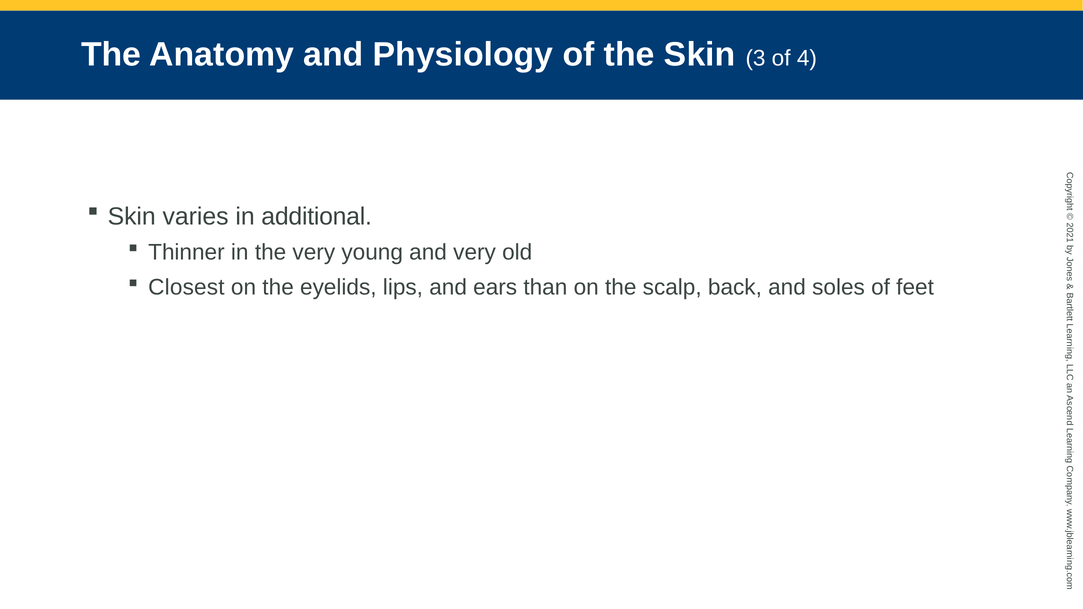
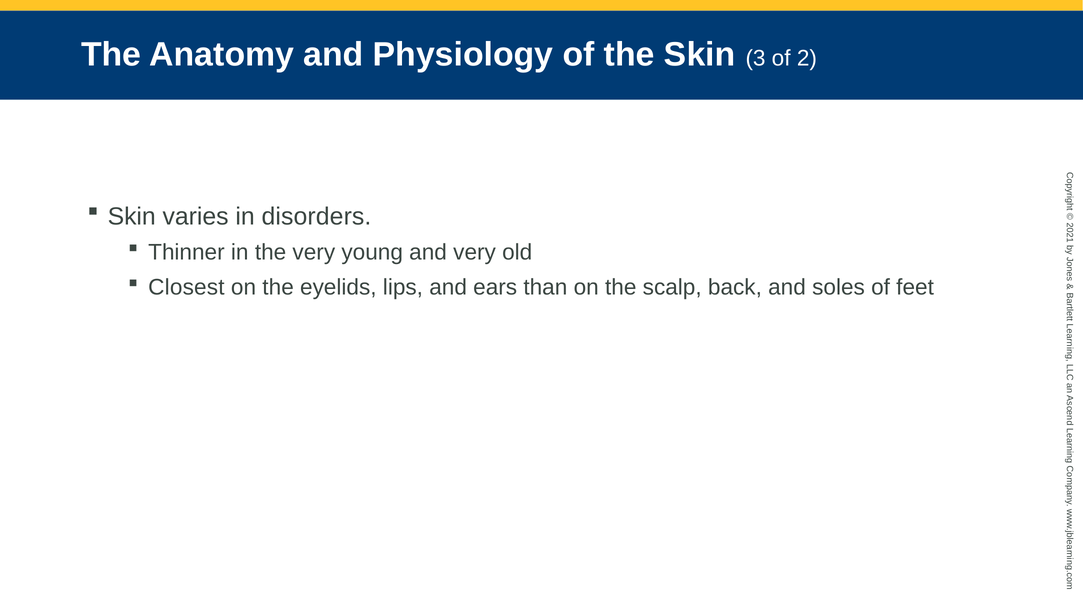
of 4: 4 -> 2 (807, 58)
additional: additional -> disorders (316, 216)
